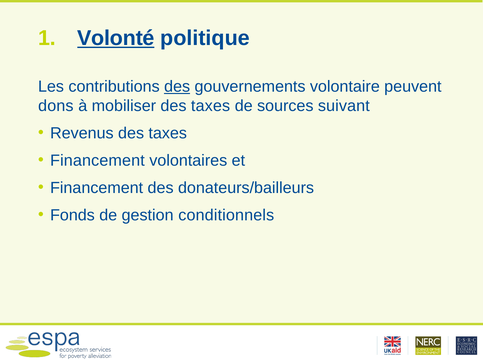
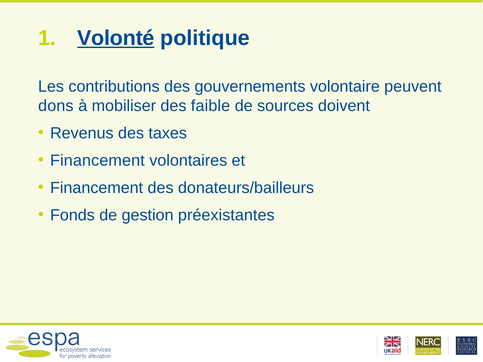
des underline: present -> none (177, 87)
mobiliser des taxes: taxes -> faible (211, 106)
suivant: suivant -> doivent (344, 106)
conditionnels: conditionnels -> préexistantes (226, 215)
